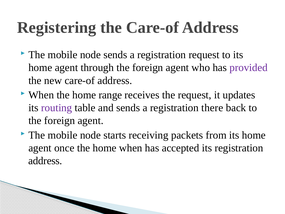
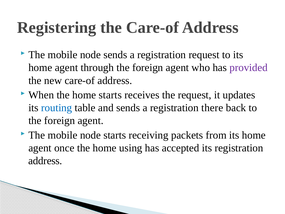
home range: range -> starts (110, 95)
routing colour: purple -> blue (57, 108)
home when: when -> using (131, 148)
